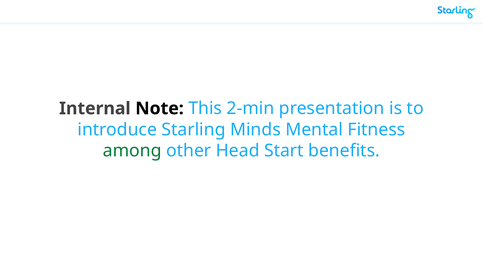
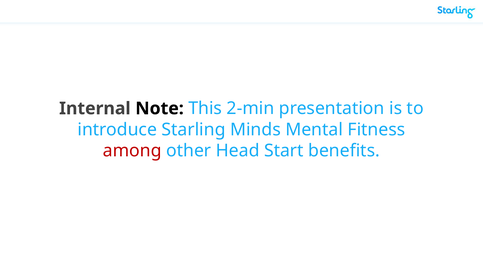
among colour: green -> red (132, 151)
